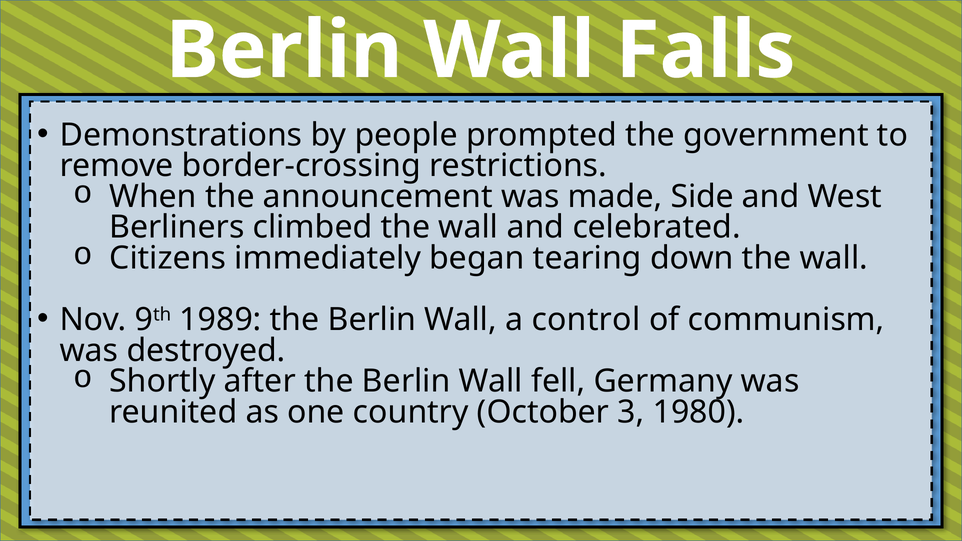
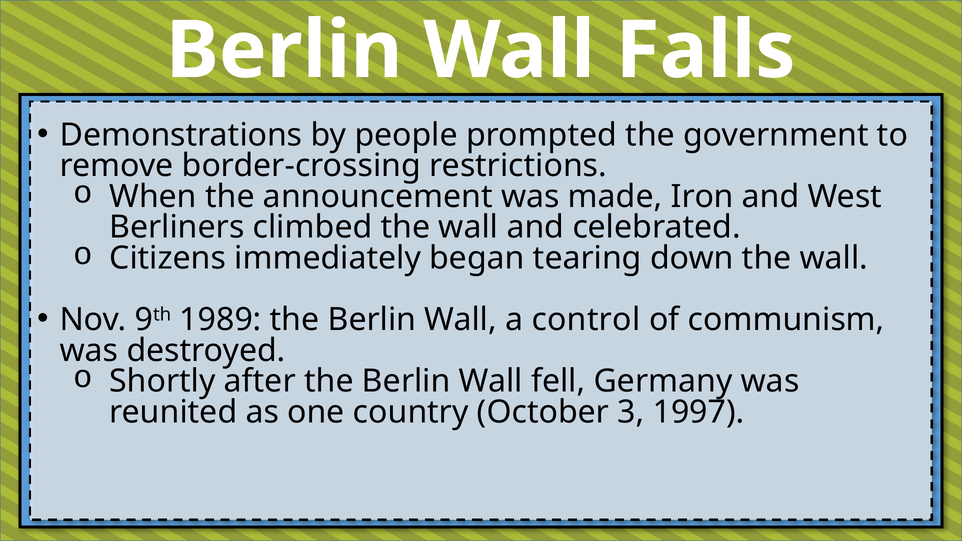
Side: Side -> Iron (702, 197)
1980: 1980 -> 1997 (699, 412)
